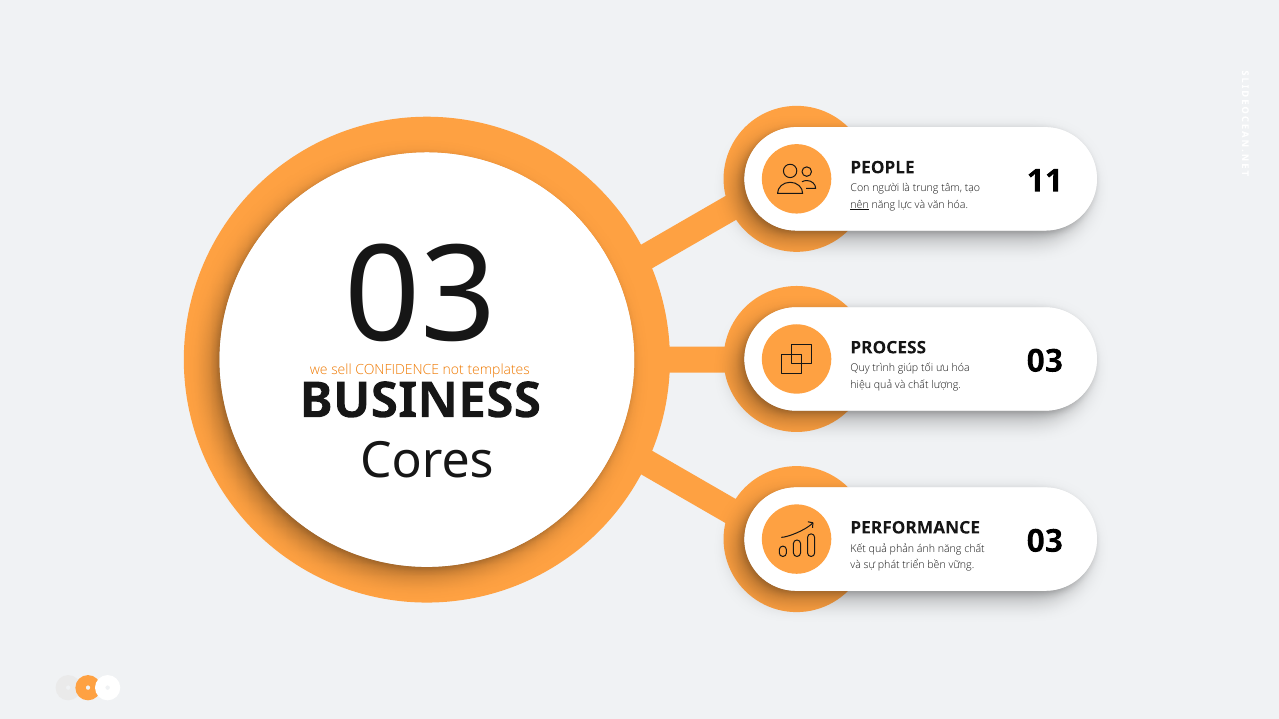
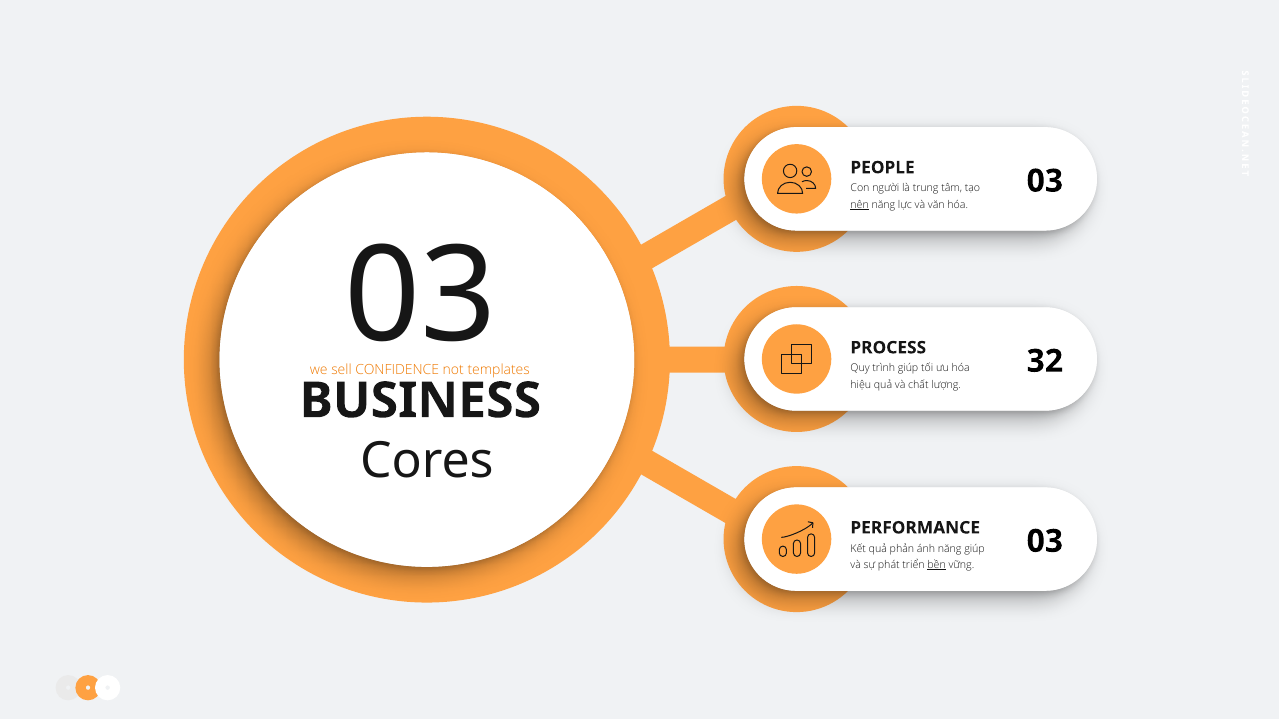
hóa 11: 11 -> 03 (1045, 181)
lượng 03: 03 -> 32 (1045, 361)
năng chất: chất -> giúp (974, 549)
bền underline: none -> present (937, 565)
